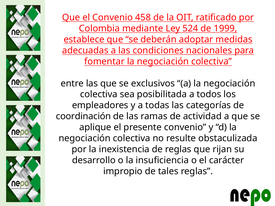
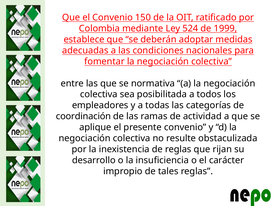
458: 458 -> 150 (143, 17)
exclusivos: exclusivos -> normativa (153, 83)
